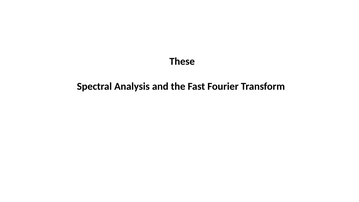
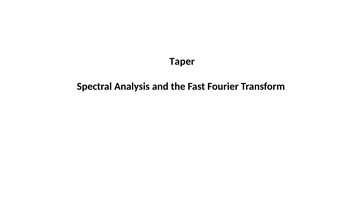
These: These -> Taper (182, 61)
